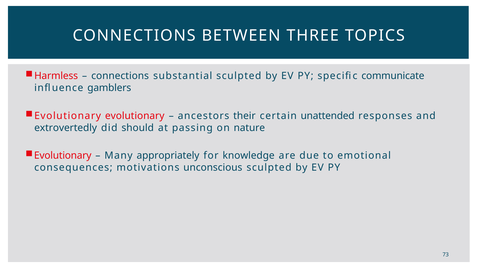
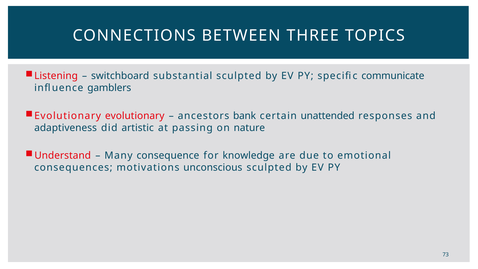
Harmless: Harmless -> Listening (56, 76)
connections: connections -> switchboard (120, 76)
their: their -> bank (245, 116)
extrovertedly: extrovertedly -> adaptiveness (66, 128)
should: should -> artistic (138, 128)
Evolutionary: Evolutionary -> Understand (63, 156)
appropriately: appropriately -> consequence (168, 156)
